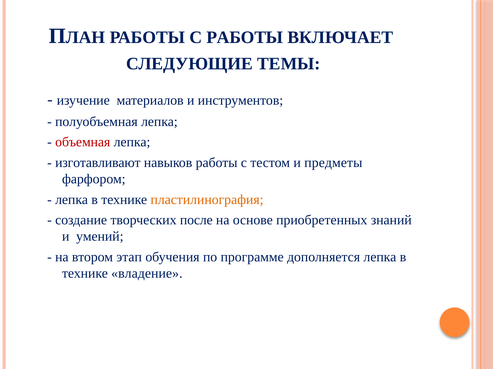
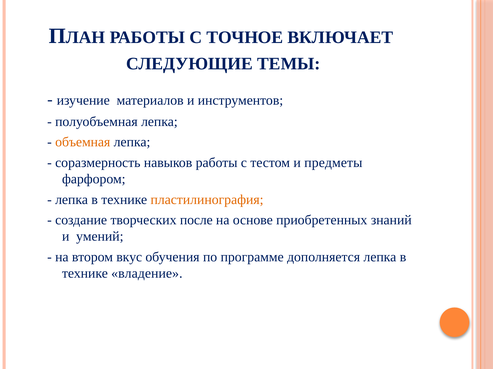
С РАБОТЫ: РАБОТЫ -> ТОЧНОЕ (245, 38)
объемная colour: red -> orange (83, 142)
изготавливают: изготавливают -> соразмерность (98, 163)
этап: этап -> вкус (129, 258)
